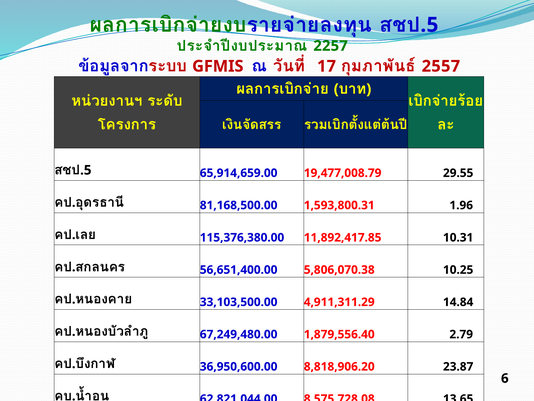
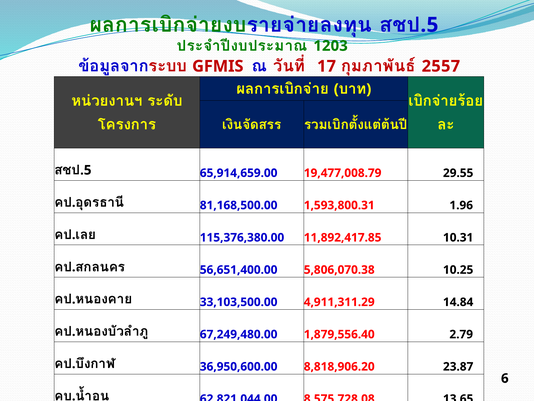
2257: 2257 -> 1203 (331, 46)
